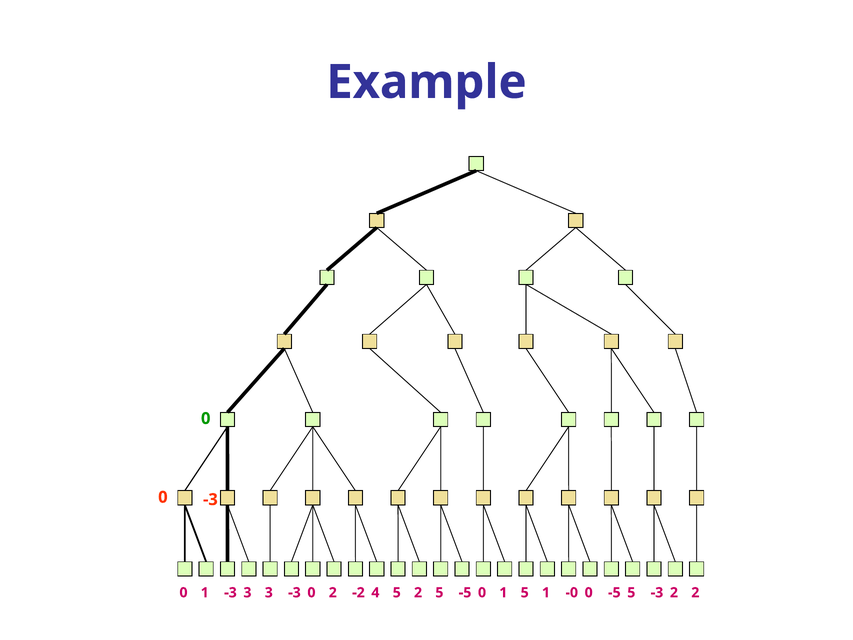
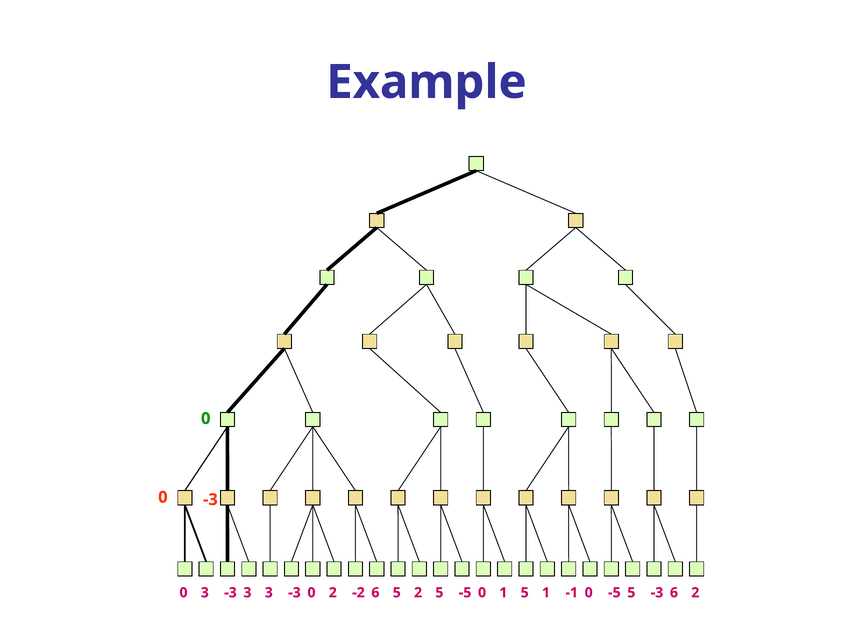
1: 1 -> 3 (205, 592)
-2 4: 4 -> 6 (375, 592)
-0: -0 -> -1 (572, 592)
5 2: 2 -> 6 (674, 592)
